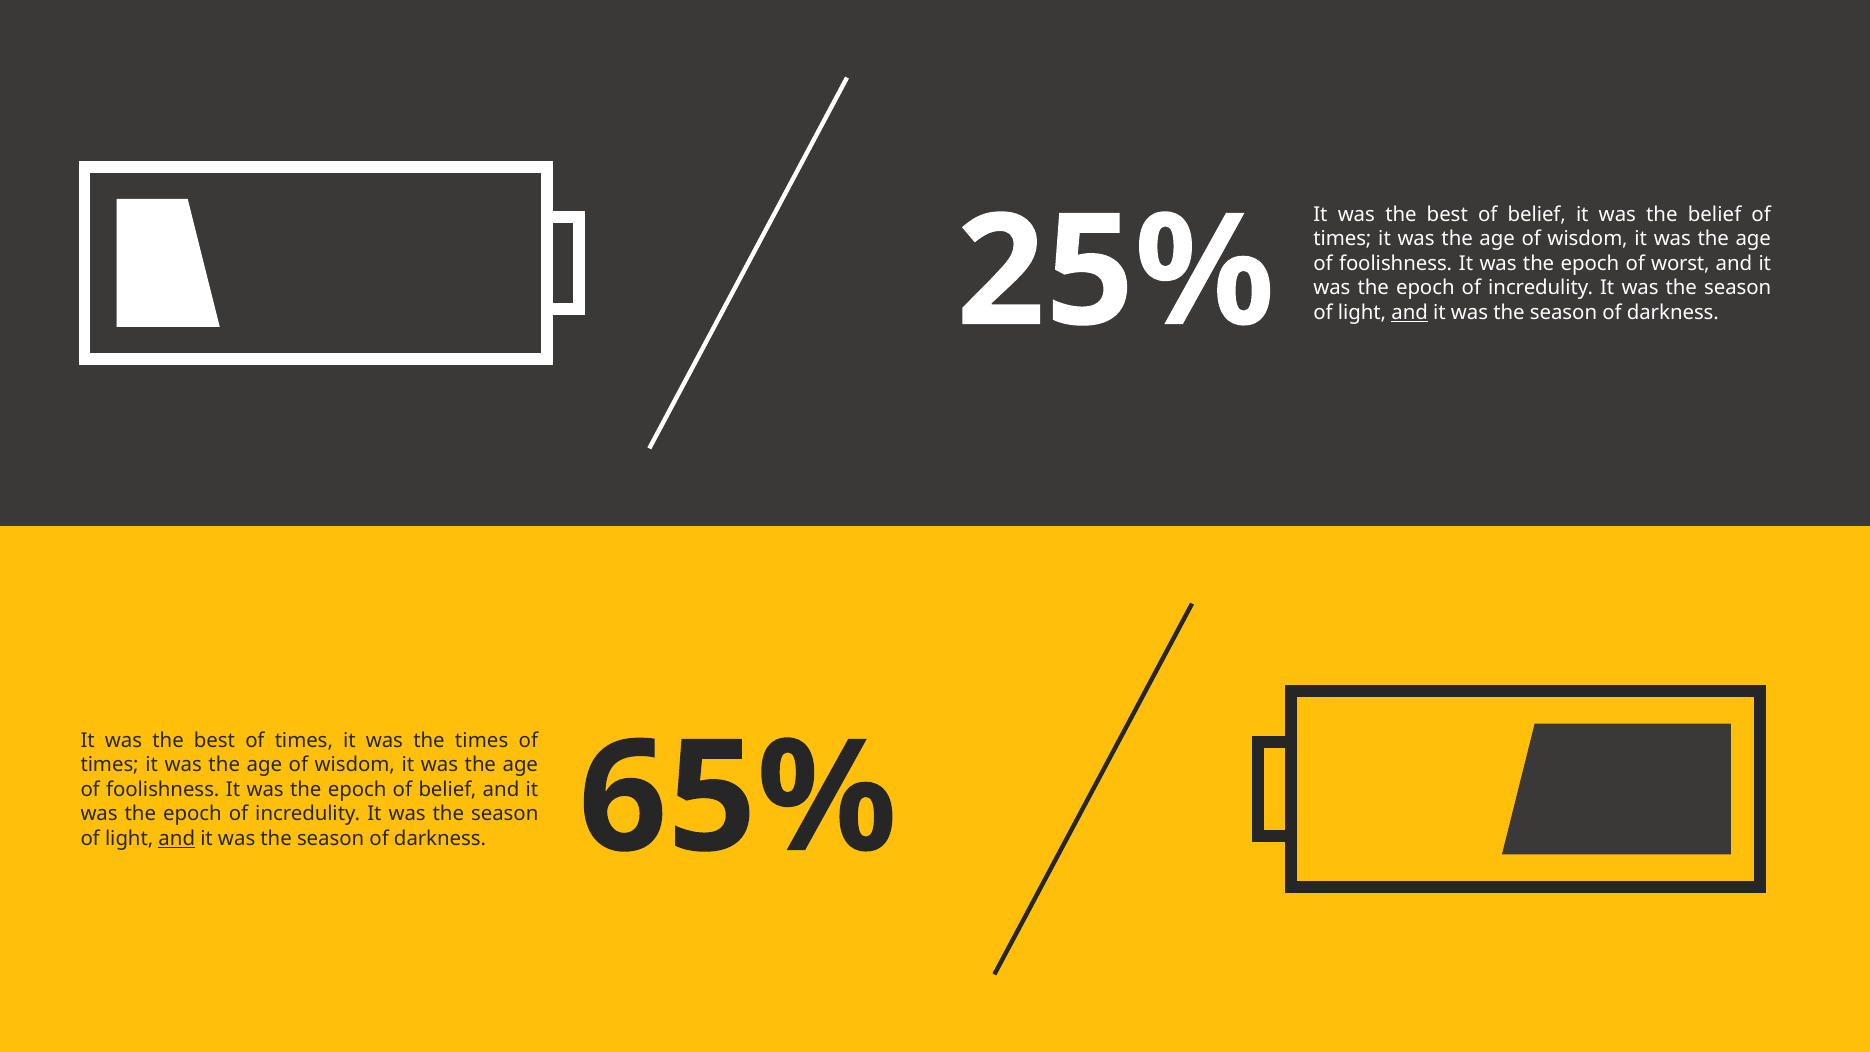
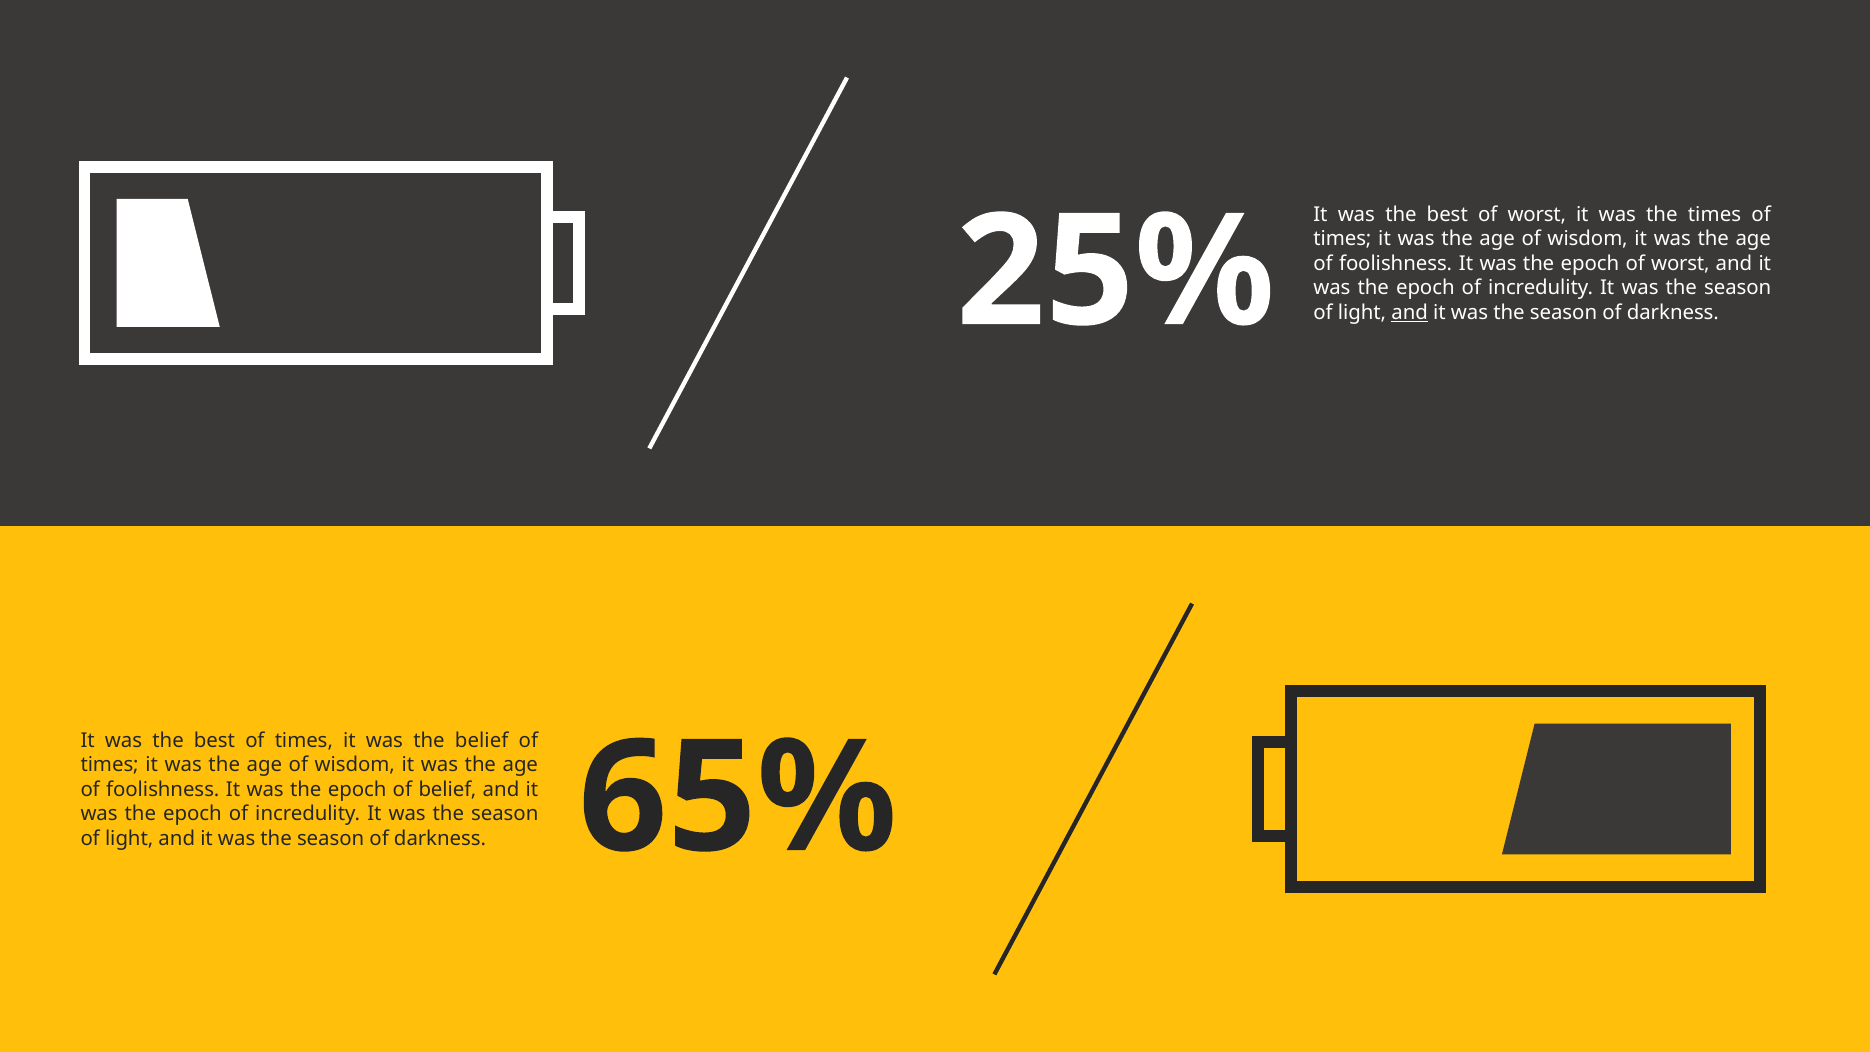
best of belief: belief -> worst (1537, 214)
the belief: belief -> times (1715, 214)
the times: times -> belief (482, 740)
and underline: present -> none (177, 838)
